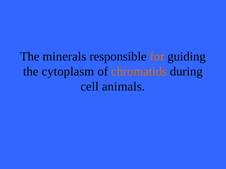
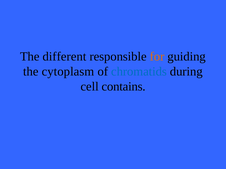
minerals: minerals -> different (64, 57)
chromatids colour: orange -> blue (139, 72)
animals: animals -> contains (124, 87)
